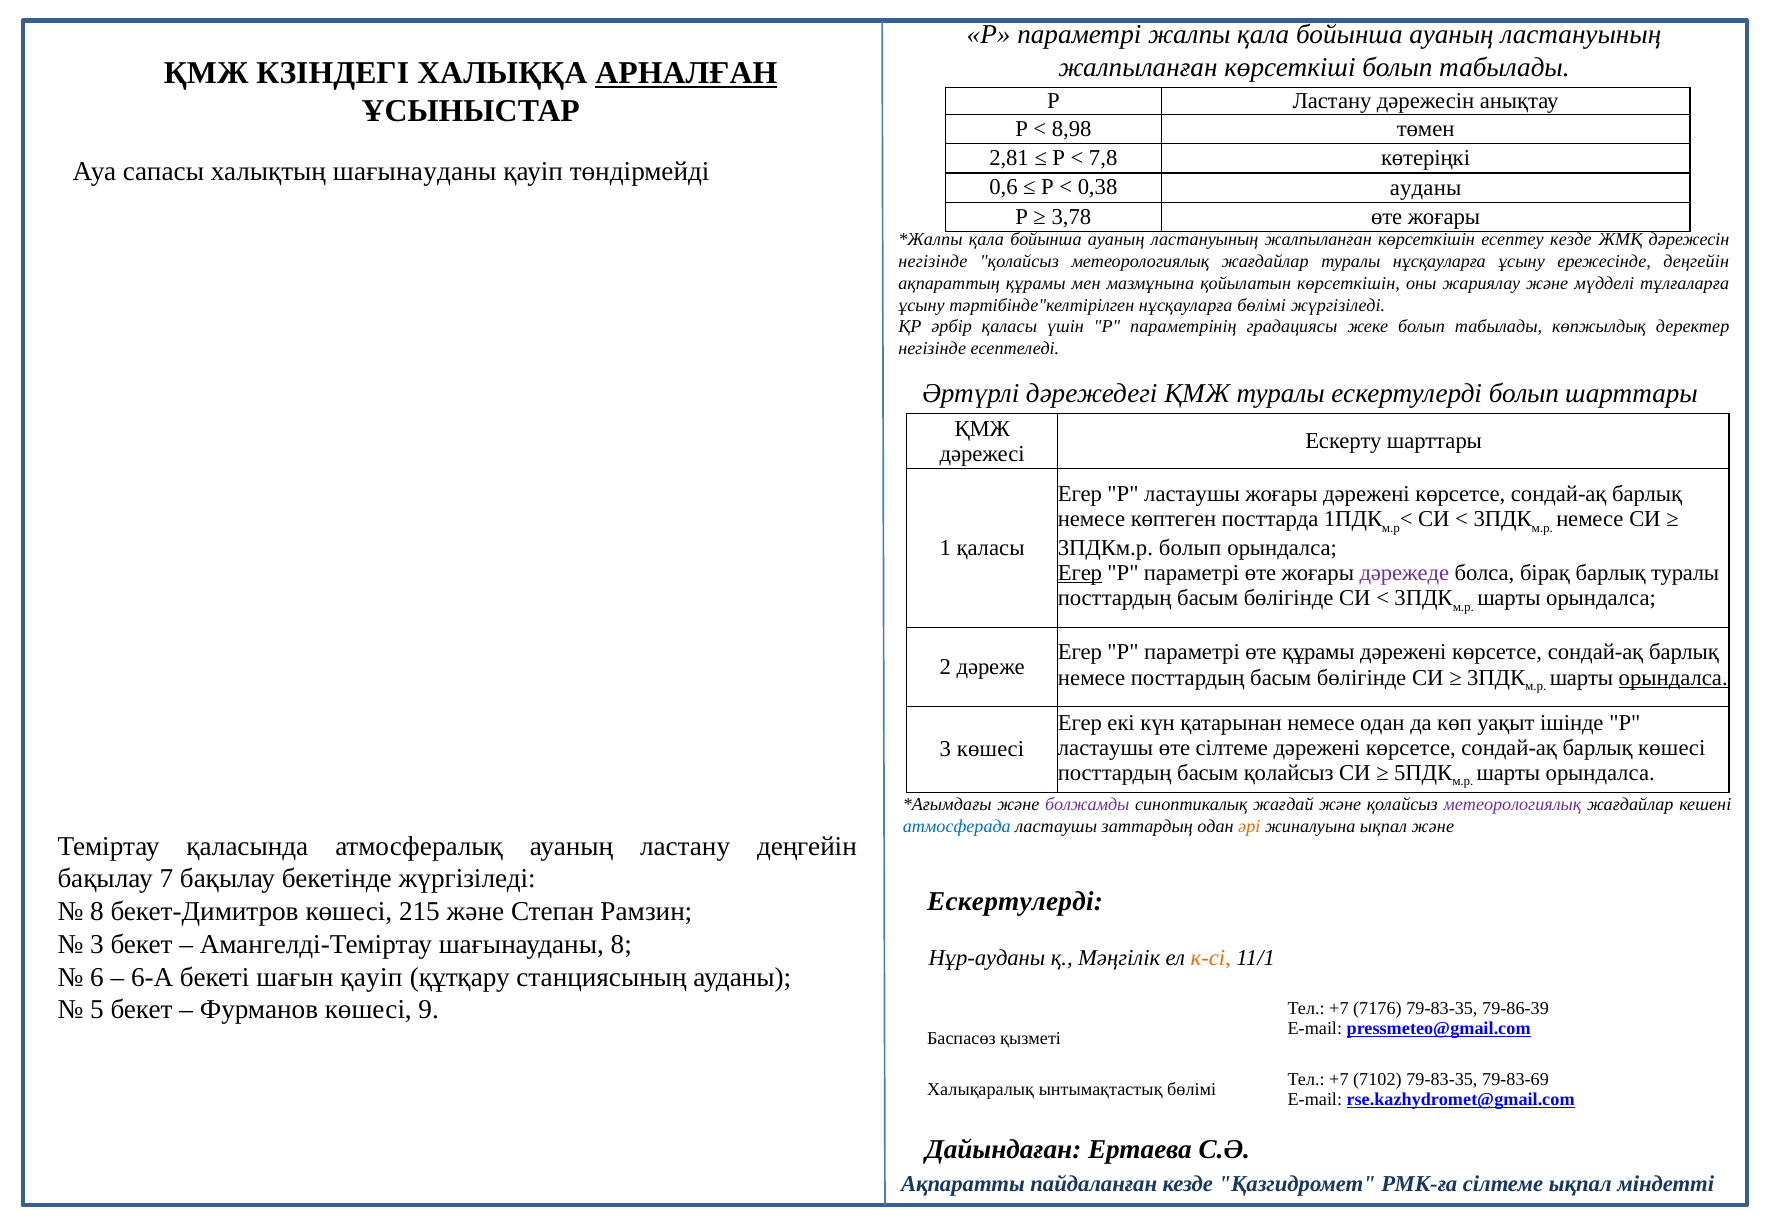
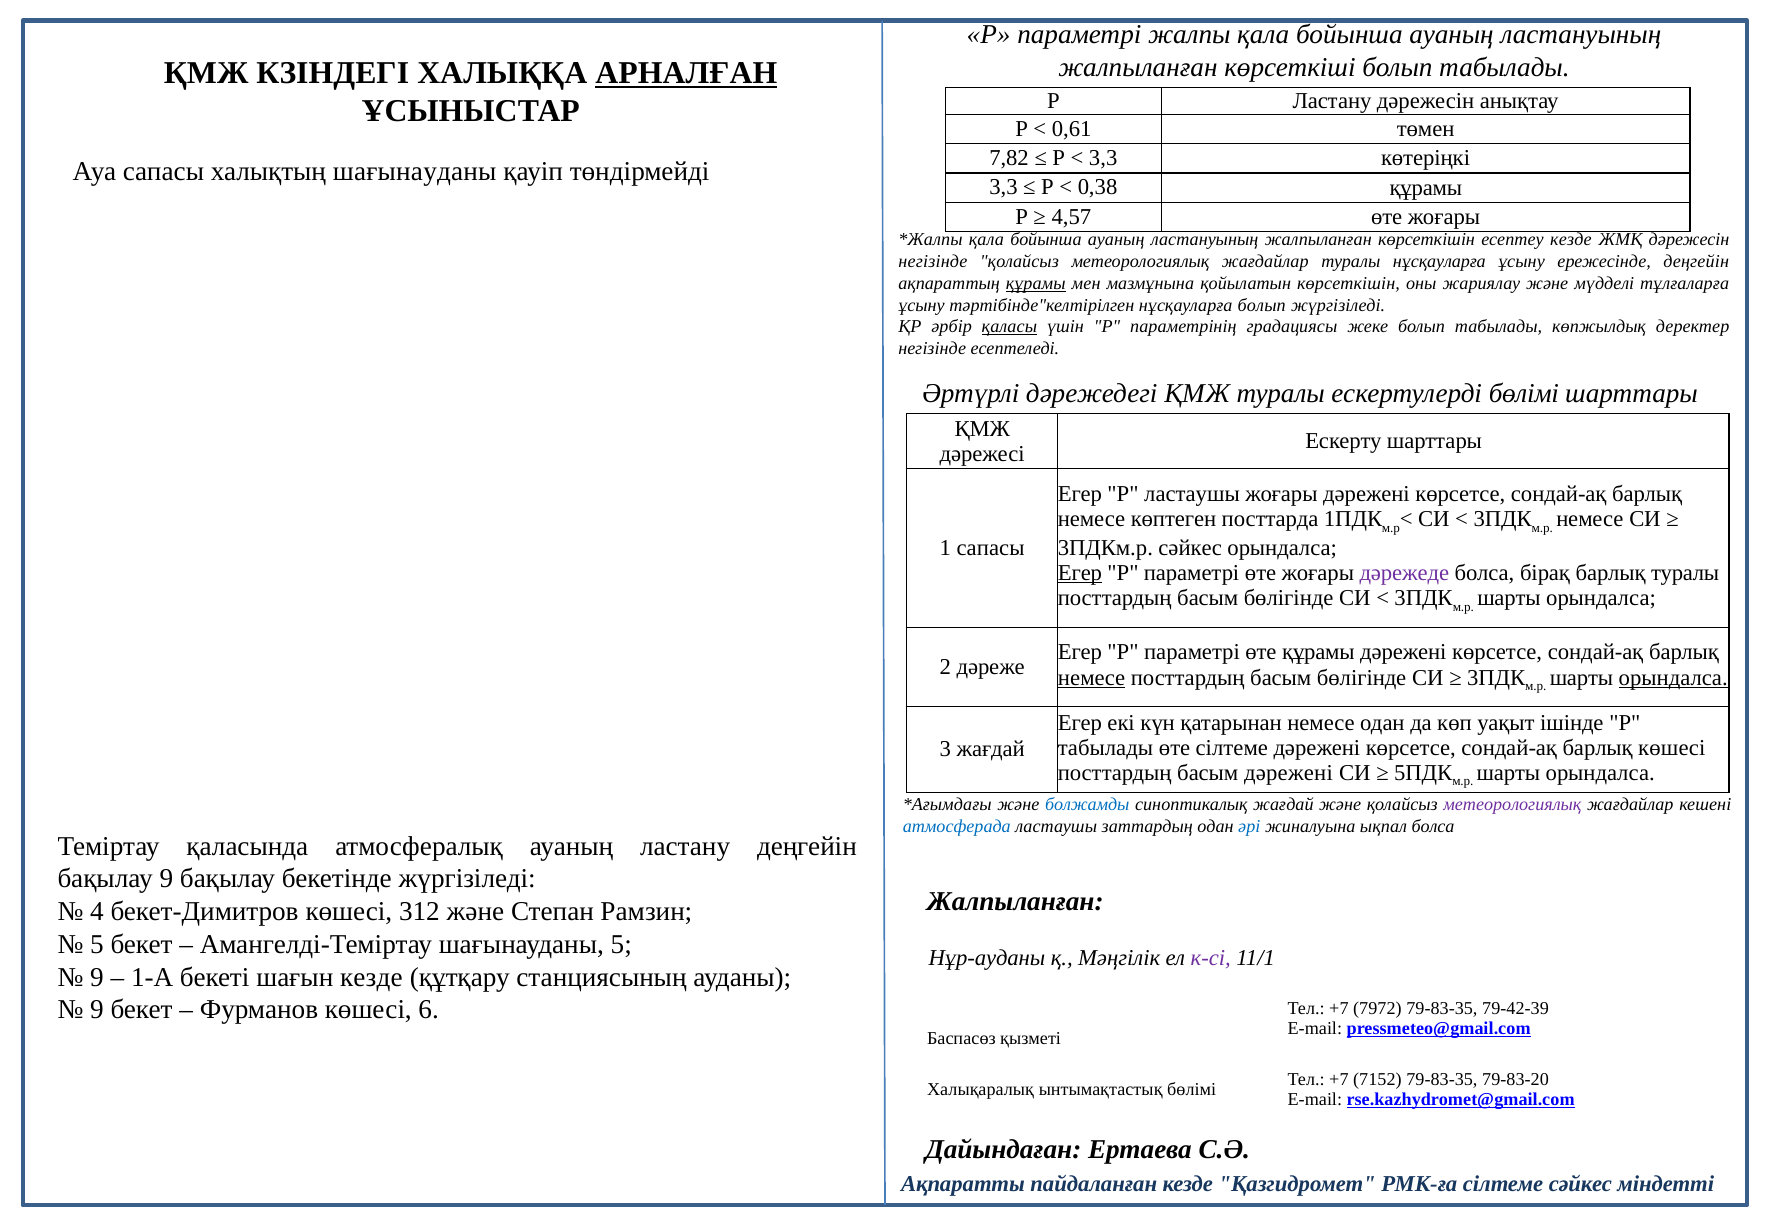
8,98: 8,98 -> 0,61 (1072, 129)
2,81: 2,81 -> 7,82 (1009, 158)
7,8: 7,8 -> 3,3 (1103, 158)
0,6: 0,6 -> 3,3 (1003, 187)
0,38 ауданы: ауданы -> құрамы (1426, 188)
3,78: 3,78 -> 4,57 (1071, 216)
құрамы underline: none -> present (1036, 283)
нұсқауларға бөлімі: бөлімі -> болып (1262, 305)
қаласы underline: none -> present (1009, 327)
ескертулерді болып: болып -> бөлімі (1524, 393)
1 қаласы: қаласы -> сапасы (991, 547)
3ПДКм.р болып: болып -> сәйкес (1190, 547)
немесе underline: none -> present (1091, 677)
ластаушы: ластаушы -> табылады (1106, 747)
3 көшесі: көшесі -> жағдай (991, 749)
басым қолайсыз: қолайсыз -> дәрежені (1288, 772)
болжамды colour: purple -> blue (1087, 804)
әрі colour: orange -> blue (1249, 826)
ықпал және: және -> болса (1433, 826)
бақылау 7: 7 -> 9 (166, 879)
Ескертулерді: Ескертулерді -> Жалпыланған (1015, 901)
8: 8 -> 4 (97, 911)
215: 215 -> 312 (419, 911)
3: 3 -> 5 (97, 944)
шағынауданы 8: 8 -> 5 (621, 944)
к-сі colour: orange -> purple (1211, 958)
6: 6 -> 9 (97, 977)
6-А: 6-А -> 1-А (152, 977)
шағын қауіп: қауіп -> кезде (371, 977)
5: 5 -> 9 (97, 1009)
9: 9 -> 6 (429, 1009)
7176: 7176 -> 7972 (1377, 1008)
79-86-39: 79-86-39 -> 79-42-39 (1516, 1008)
7102: 7102 -> 7152 (1377, 1079)
79-83-69: 79-83-69 -> 79-83-20 (1516, 1079)
сілтеме ықпал: ықпал -> сәйкес (1580, 1184)
